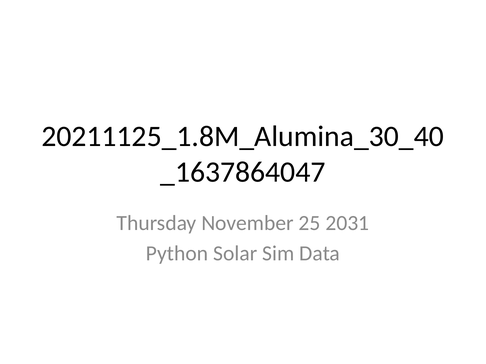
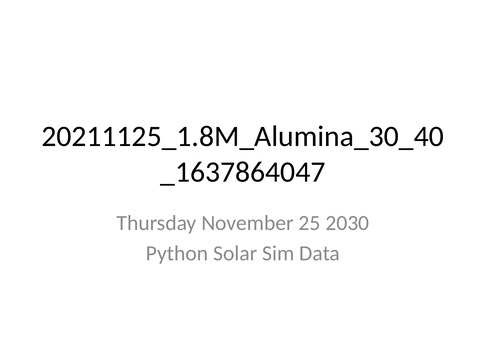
2031: 2031 -> 2030 (347, 223)
